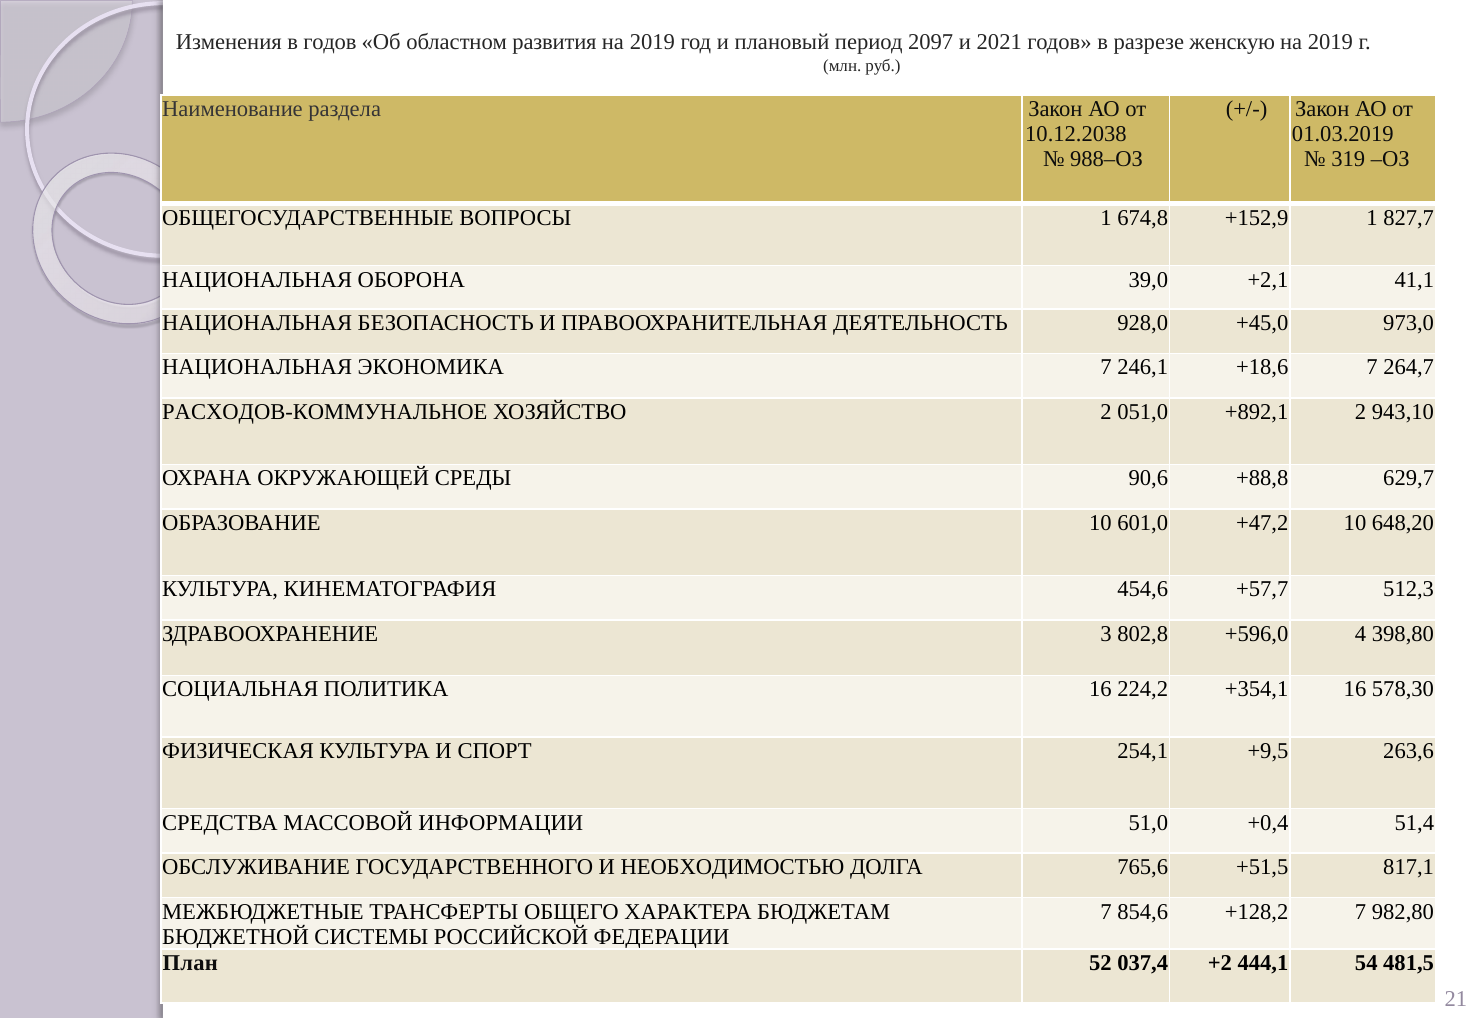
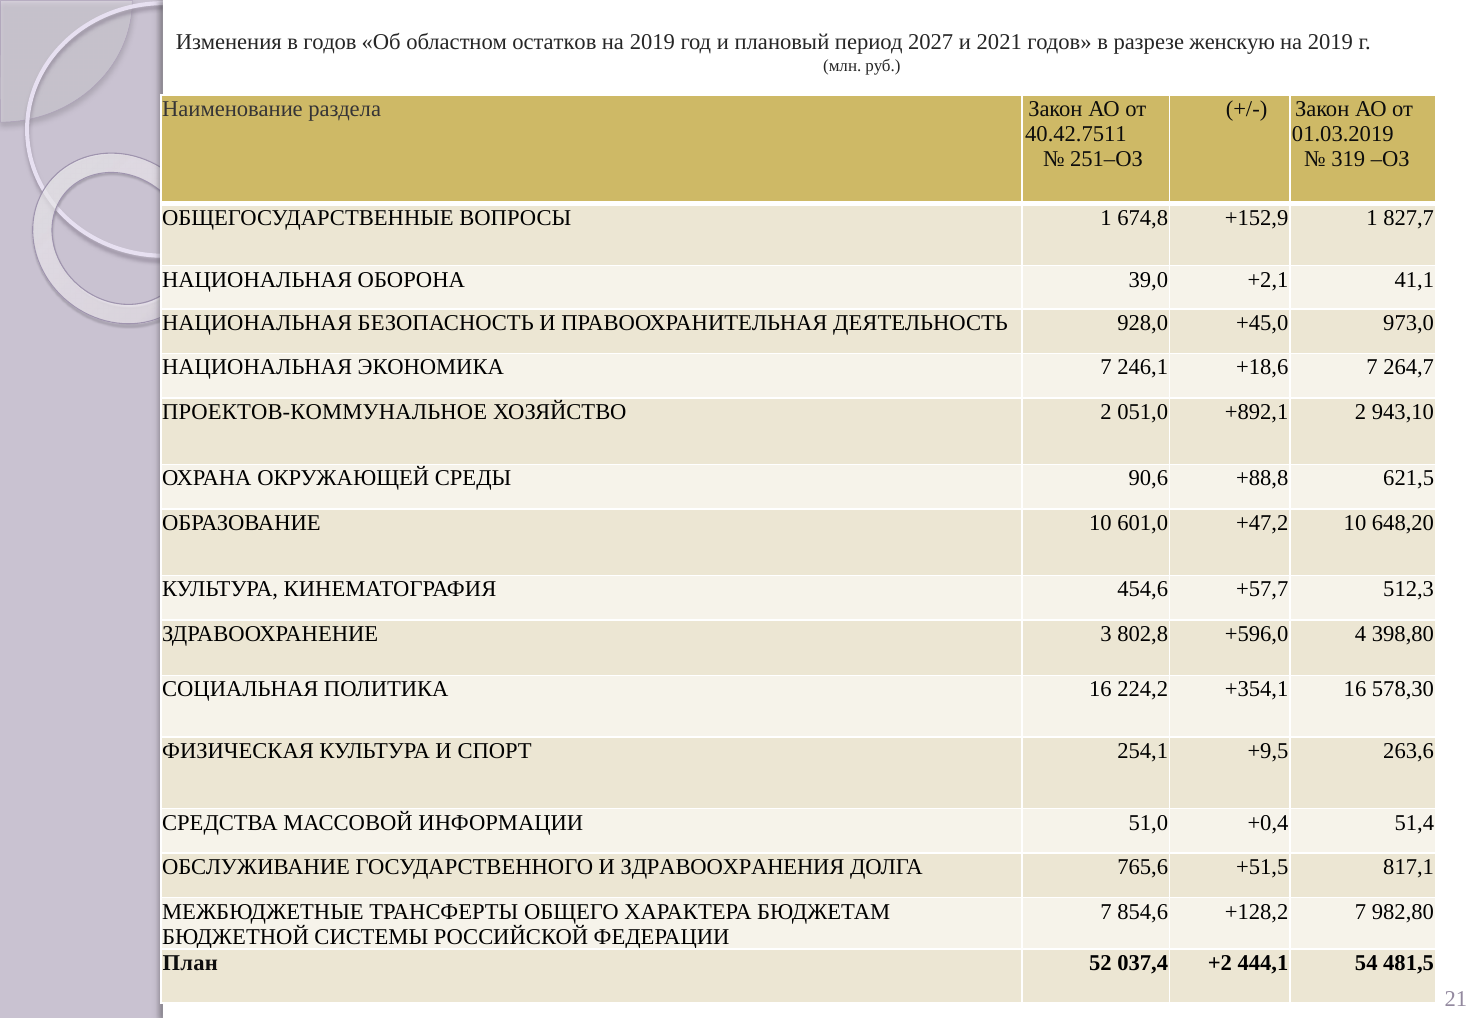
развития: развития -> остатков (554, 42)
2097: 2097 -> 2027 (931, 42)
10.12.2038: 10.12.2038 -> 40.42.7511 (1076, 134)
988–ОЗ: 988–ОЗ -> 251–ОЗ (1107, 159)
РАСХОДОВ-КОММУНАЛЬНОЕ: РАСХОДОВ-КОММУНАЛЬНОЕ -> ПРОЕКТОВ-КОММУНАЛЬНОЕ (325, 412)
629,7: 629,7 -> 621,5 (1409, 478)
НЕОБХОДИМОСТЬЮ: НЕОБХОДИМОСТЬЮ -> ЗДРАВООХРАНЕНИЯ (733, 867)
